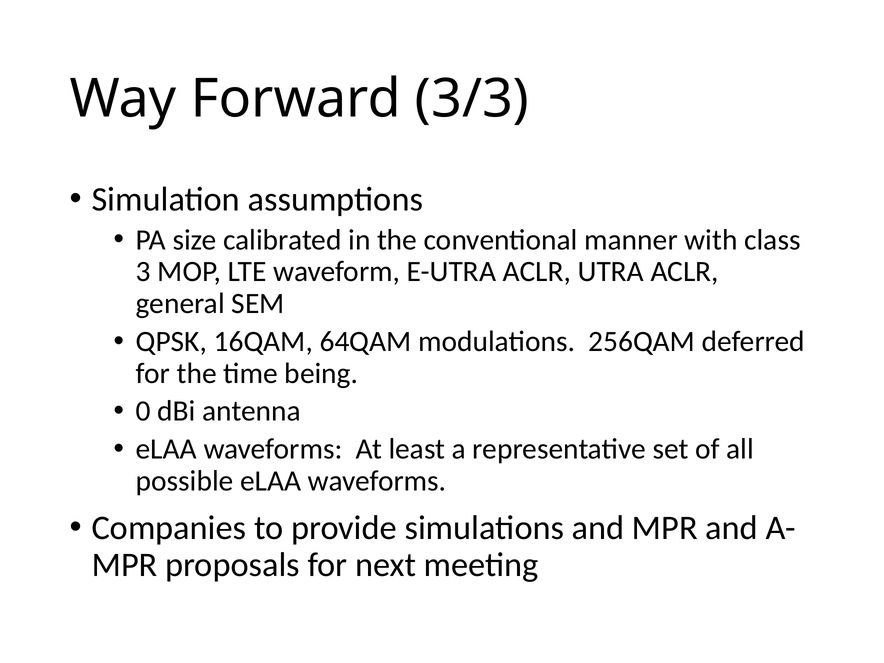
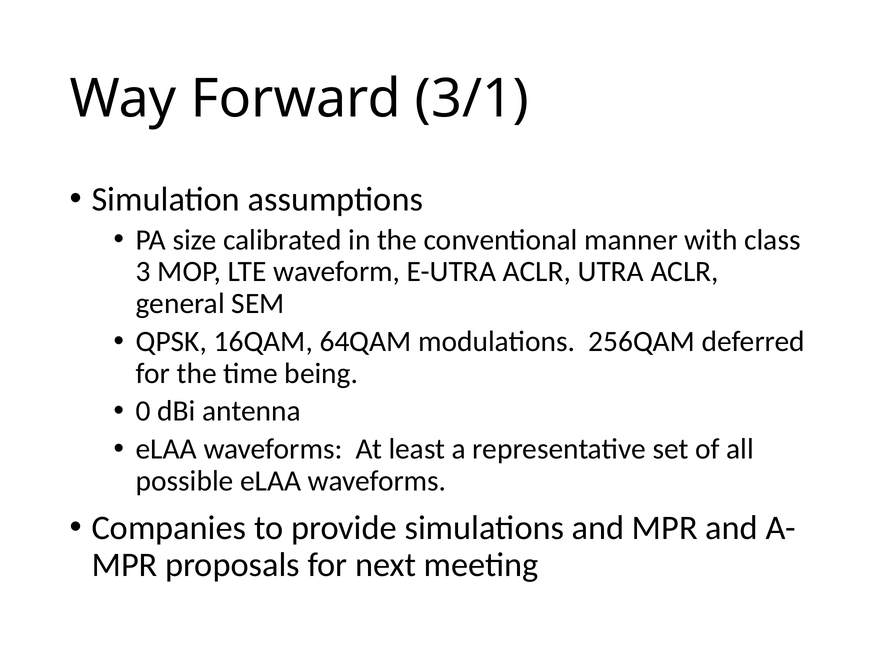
3/3: 3/3 -> 3/1 (472, 99)
